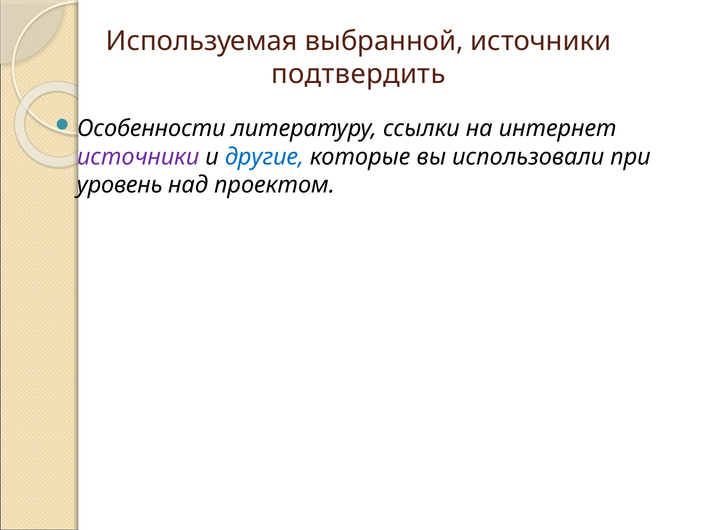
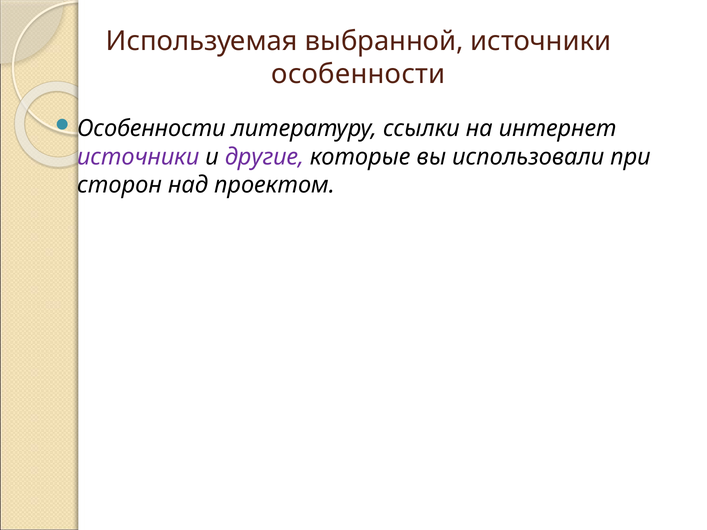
подтвердить: подтвердить -> особенности (358, 74)
другие colour: blue -> purple (264, 157)
уровень: уровень -> сторон (119, 185)
